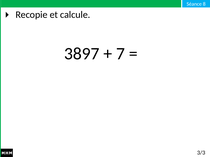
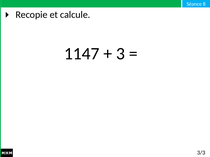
3897: 3897 -> 1147 (82, 54)
7: 7 -> 3 (121, 54)
